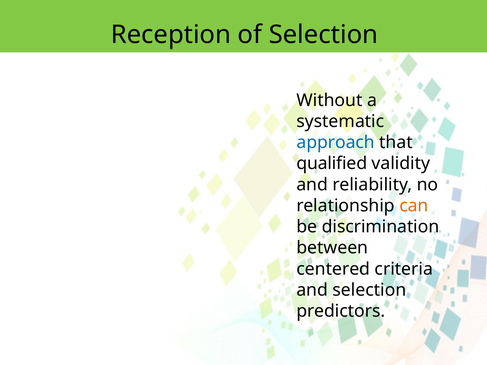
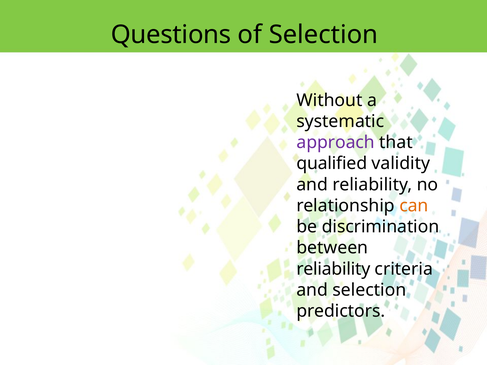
Reception: Reception -> Questions (171, 35)
approach colour: blue -> purple (336, 143)
centered: centered -> reliability (333, 269)
